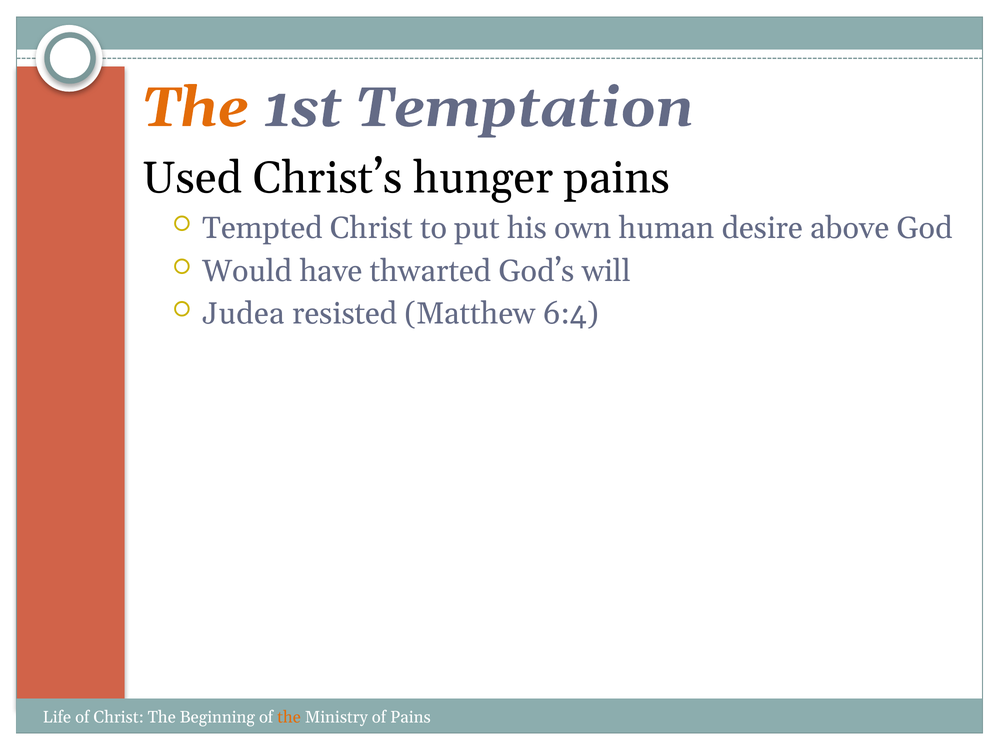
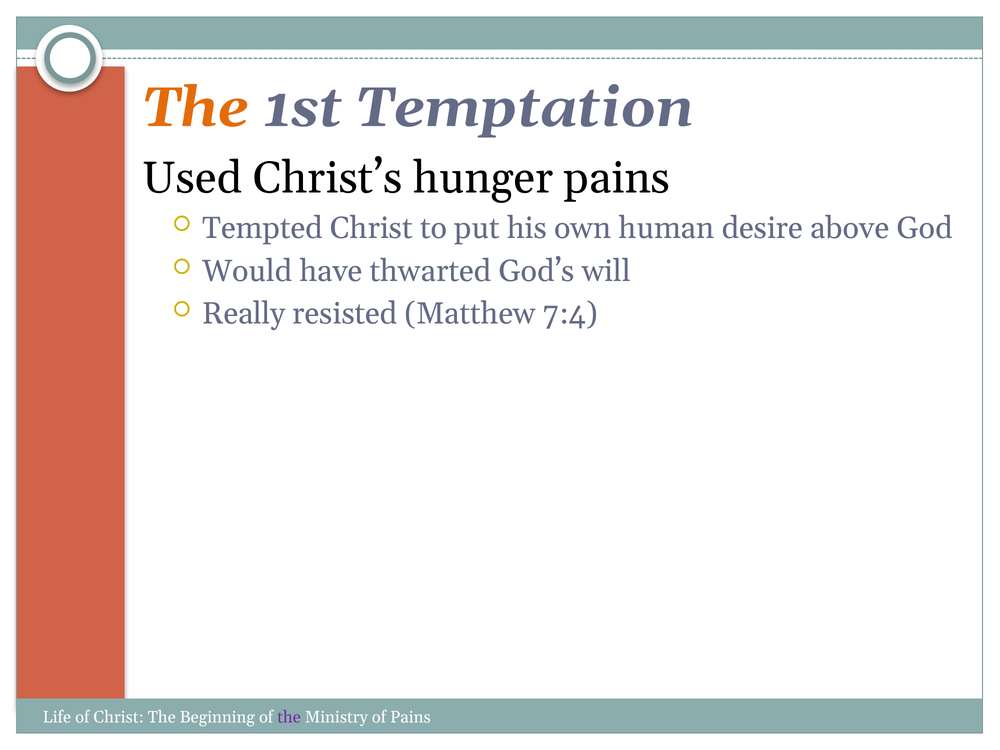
Judea: Judea -> Really (244, 314)
6:4: 6:4 -> 7:4 (571, 314)
the colour: orange -> purple (289, 717)
